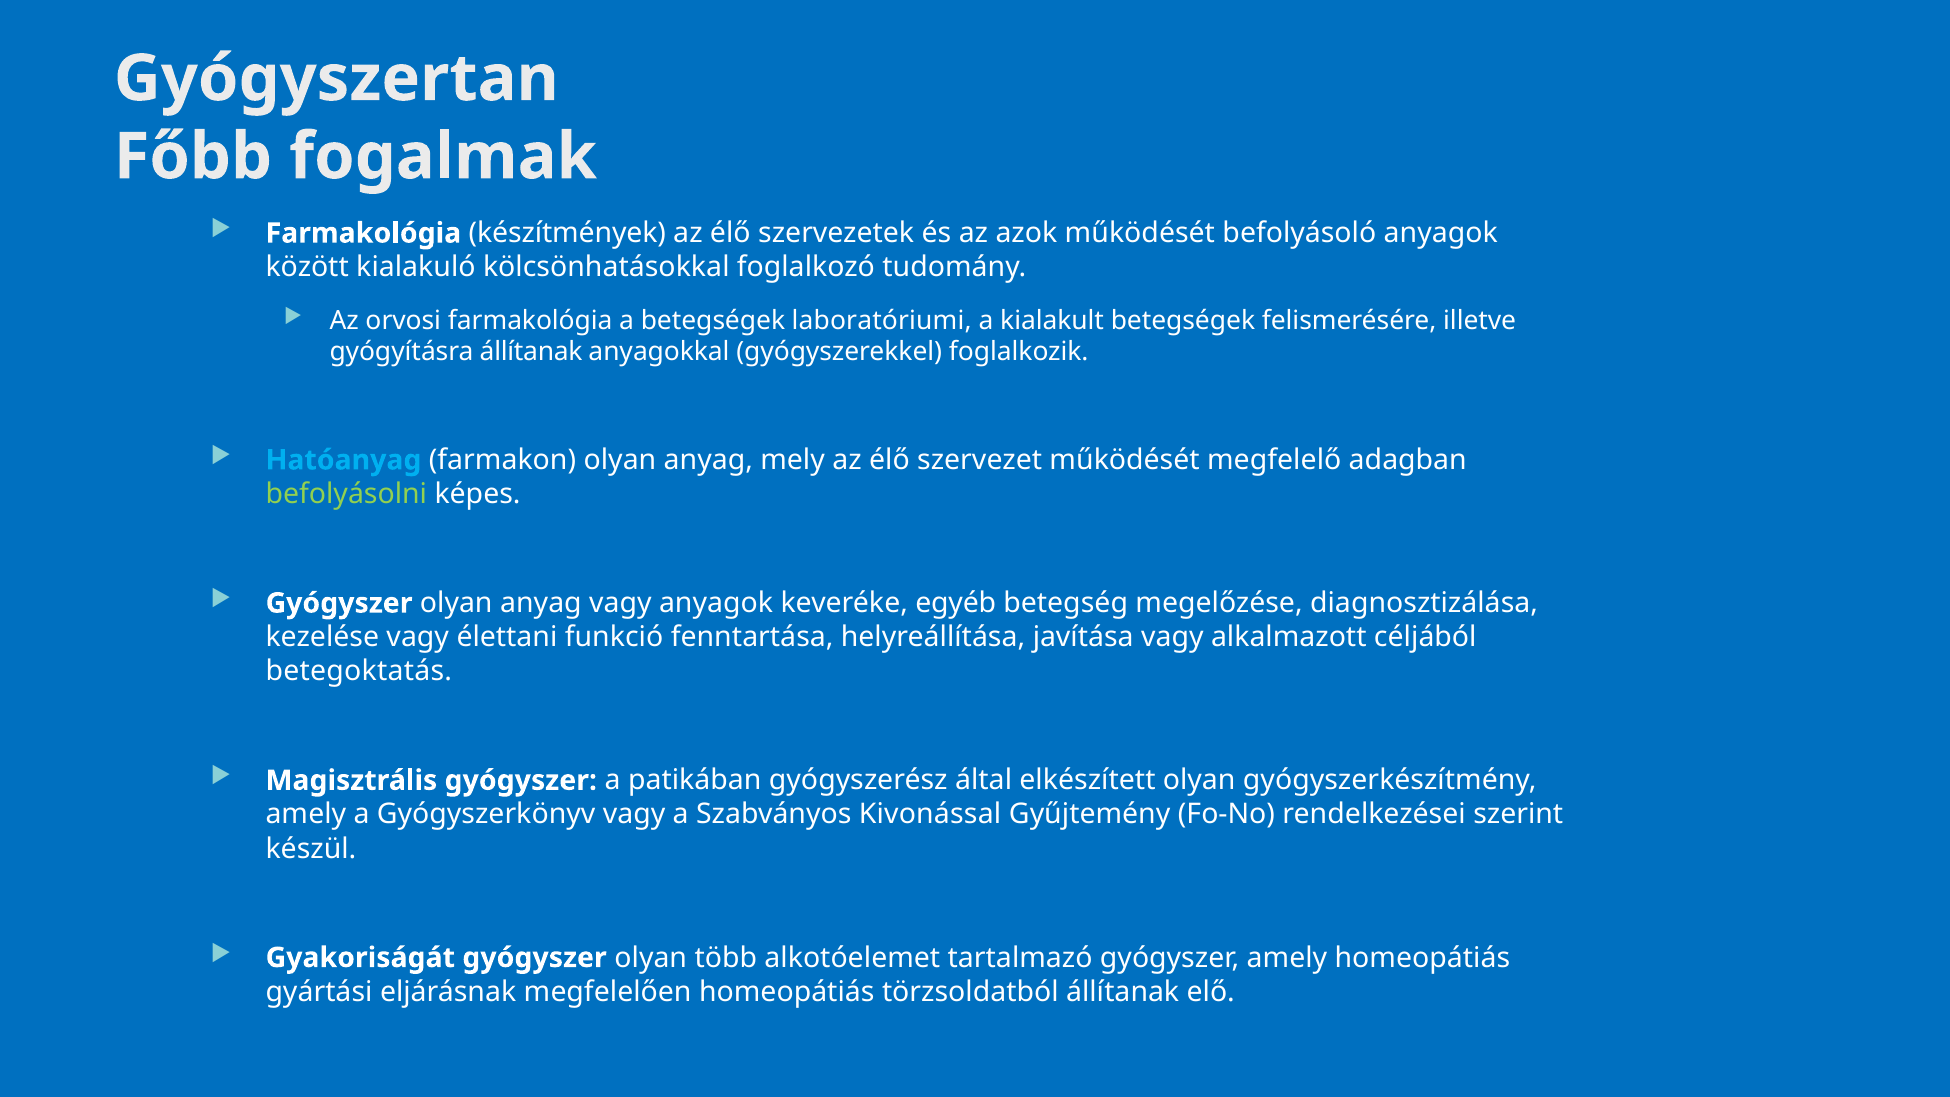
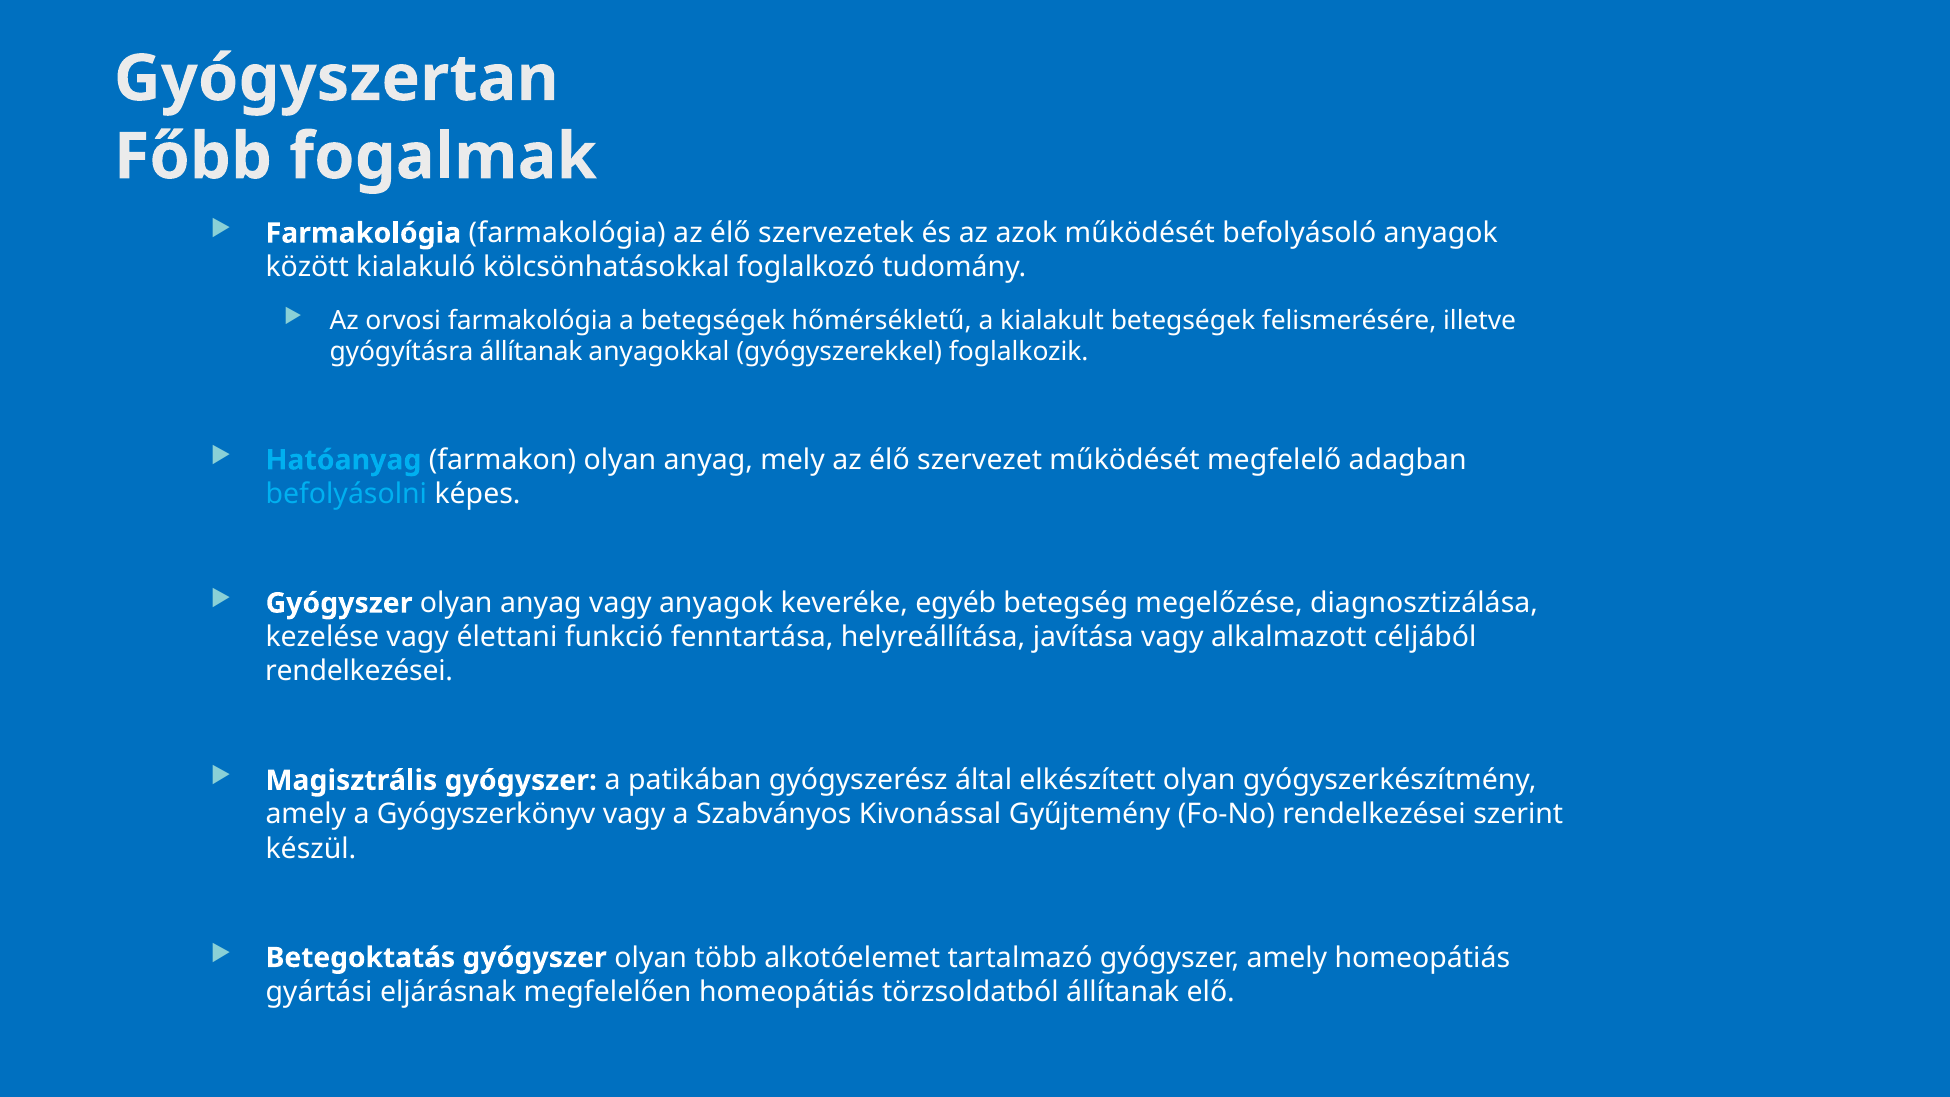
Farmakológia készítmények: készítmények -> farmakológia (567, 233)
laboratóriumi: laboratóriumi -> hőmérsékletű (882, 320)
befolyásolni colour: light green -> light blue (346, 494)
betegoktatás: betegoktatás -> rendelkezései (359, 671)
Gyakoriságát: Gyakoriságát -> Betegoktatás (360, 958)
